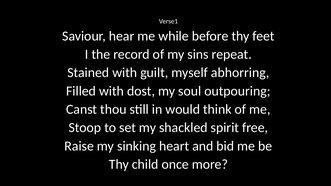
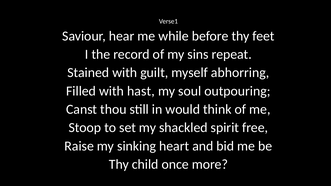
dost: dost -> hast (141, 91)
